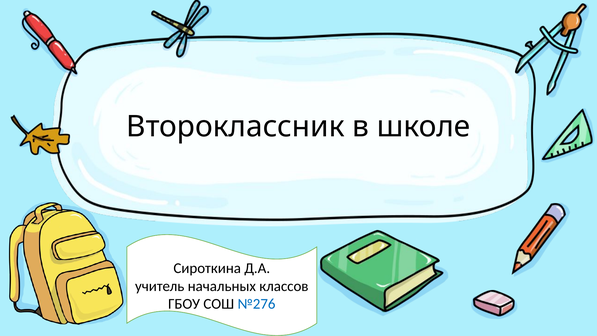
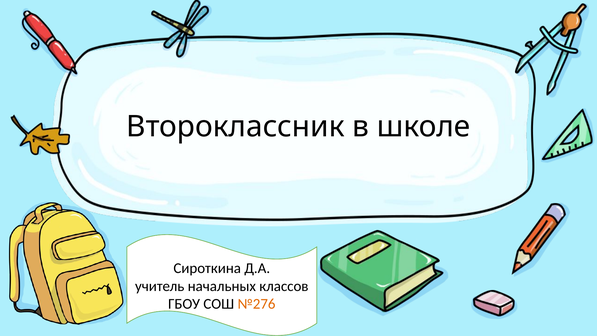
№276 colour: blue -> orange (256, 304)
